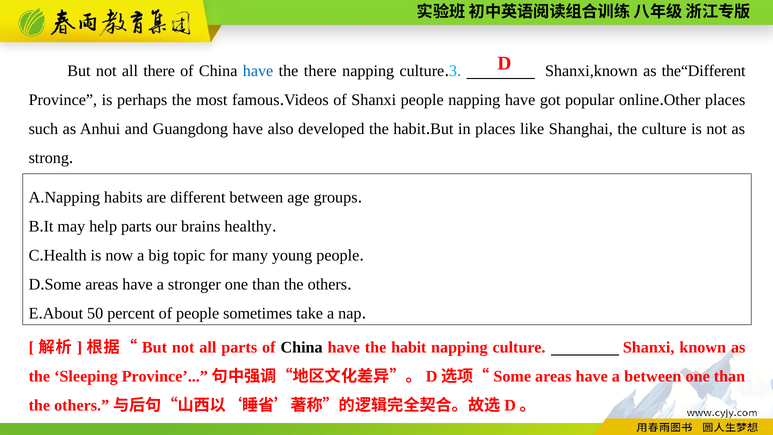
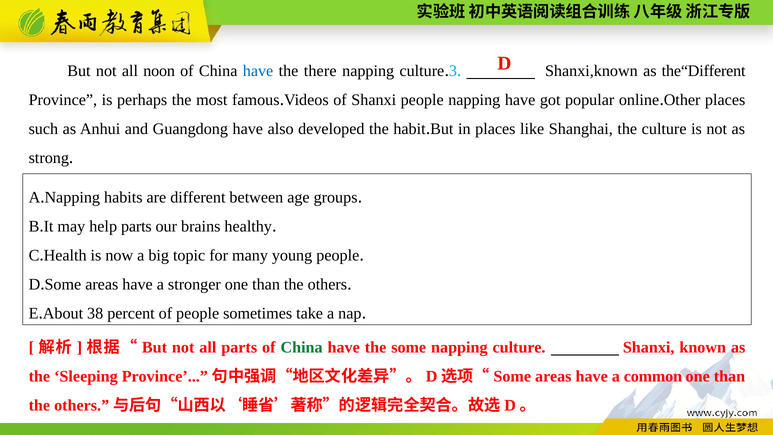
all there: there -> noon (159, 71)
50: 50 -> 38 (95, 313)
China colour: black -> green (302, 347)
have the habit: habit -> some (409, 347)
a between: between -> common (653, 376)
